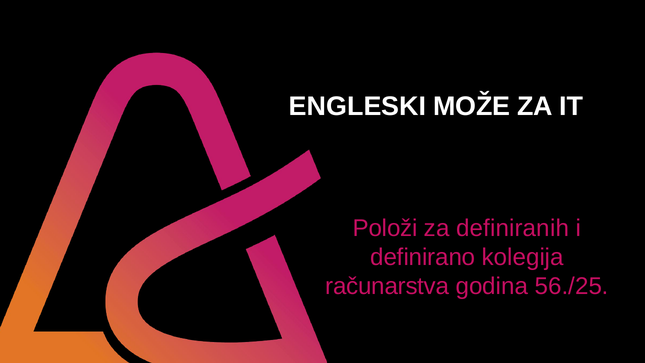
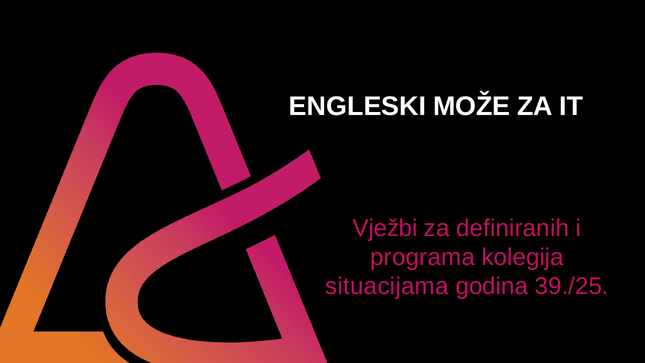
Položi: Položi -> Vježbi (385, 228)
definirano: definirano -> programa (423, 257)
računarstva: računarstva -> situacijama (387, 286)
56./25: 56./25 -> 39./25 (572, 286)
